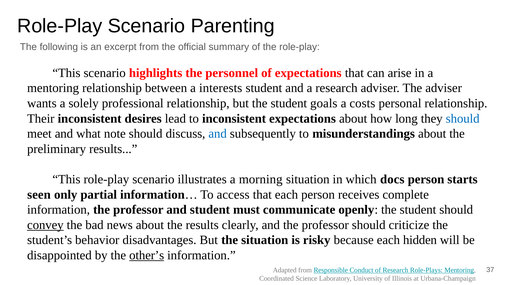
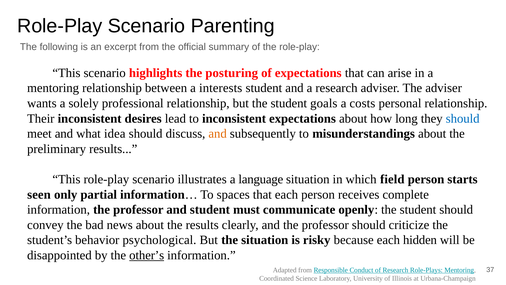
personnel: personnel -> posturing (232, 73)
note: note -> idea (115, 134)
and colour: blue -> orange (218, 134)
morning: morning -> language (261, 179)
docs: docs -> field (392, 179)
access: access -> spaces (233, 194)
convey underline: present -> none (45, 225)
disadvantages: disadvantages -> psychological (159, 240)
